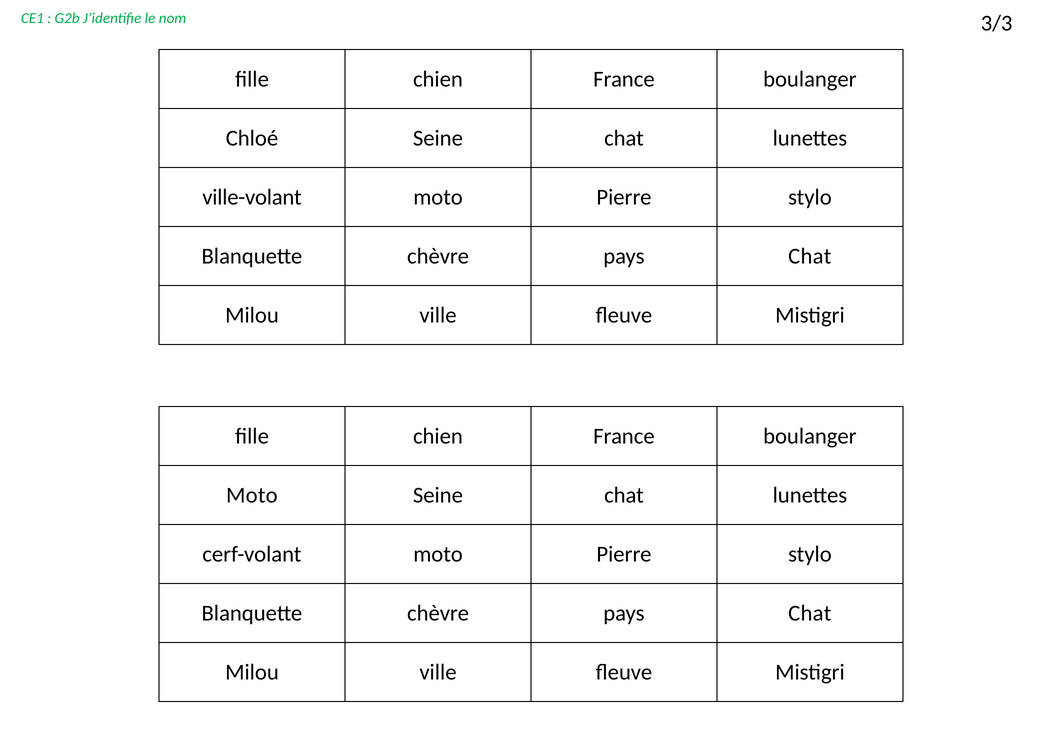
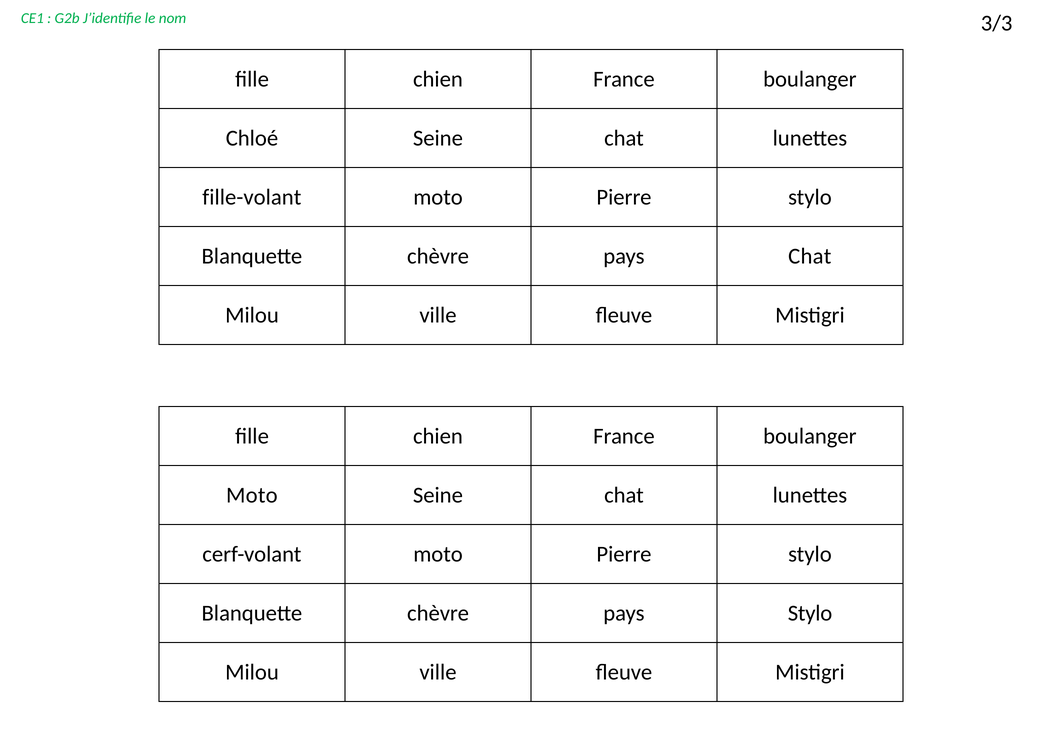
ville-volant: ville-volant -> fille-volant (252, 197)
Chat: Chat -> Stylo (810, 613)
